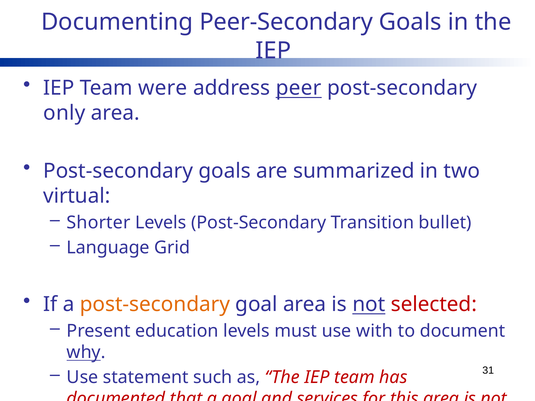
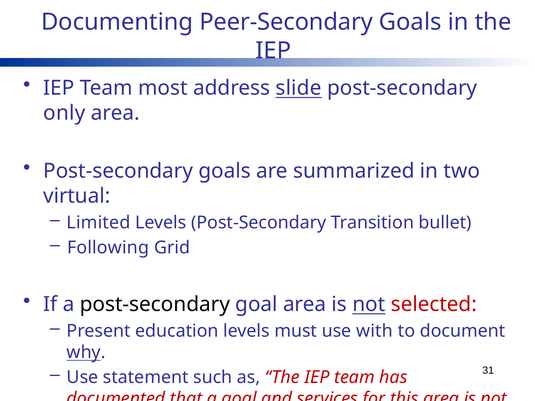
were: were -> most (163, 88)
peer: peer -> slide (299, 88)
Shorter: Shorter -> Limited (99, 223)
Language: Language -> Following (108, 248)
post-secondary colour: orange -> black (155, 304)
